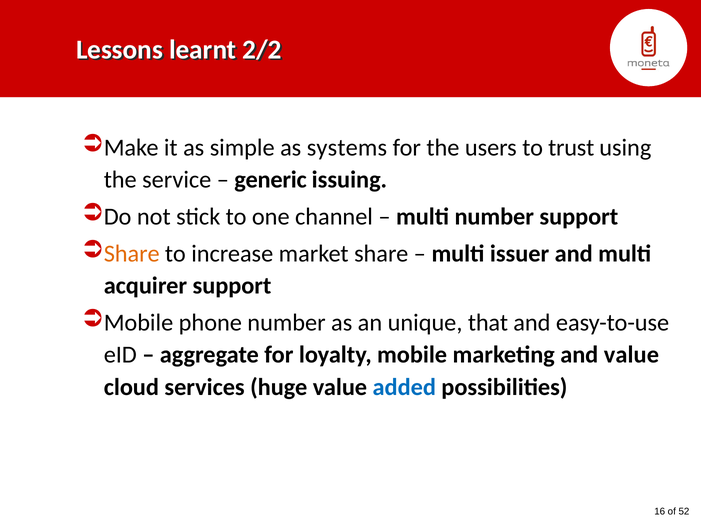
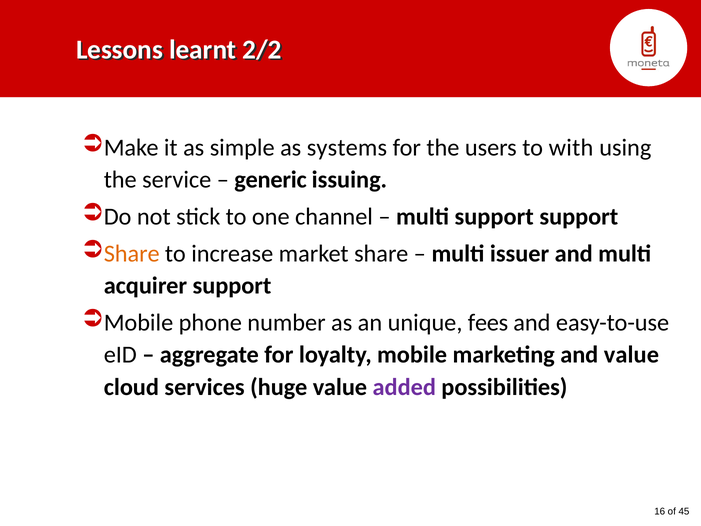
trust: trust -> with (571, 148)
multi number: number -> support (494, 217)
that: that -> fees (488, 323)
added colour: blue -> purple (404, 387)
52: 52 -> 45 (684, 511)
